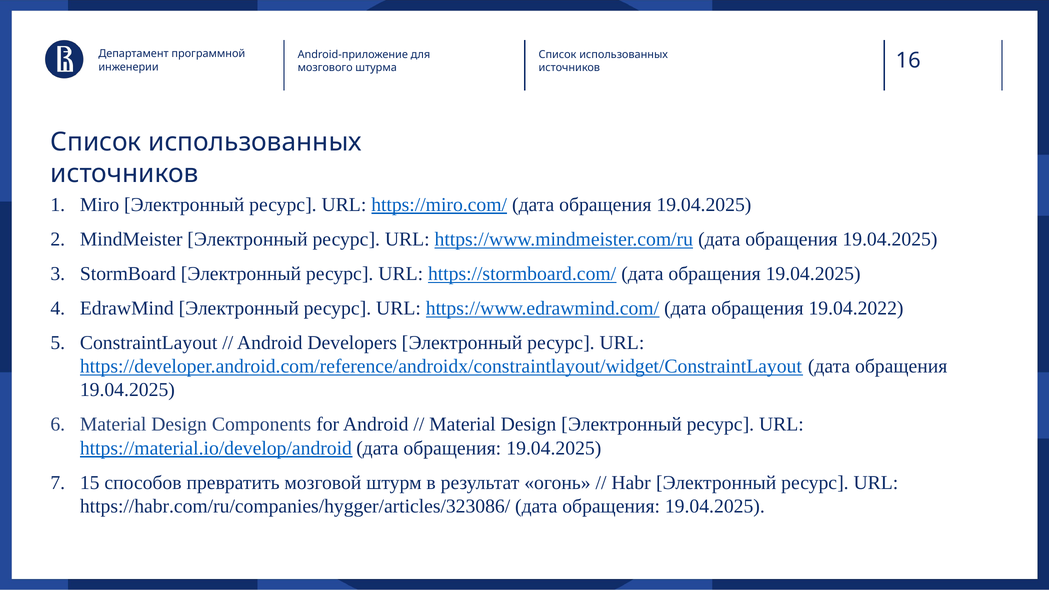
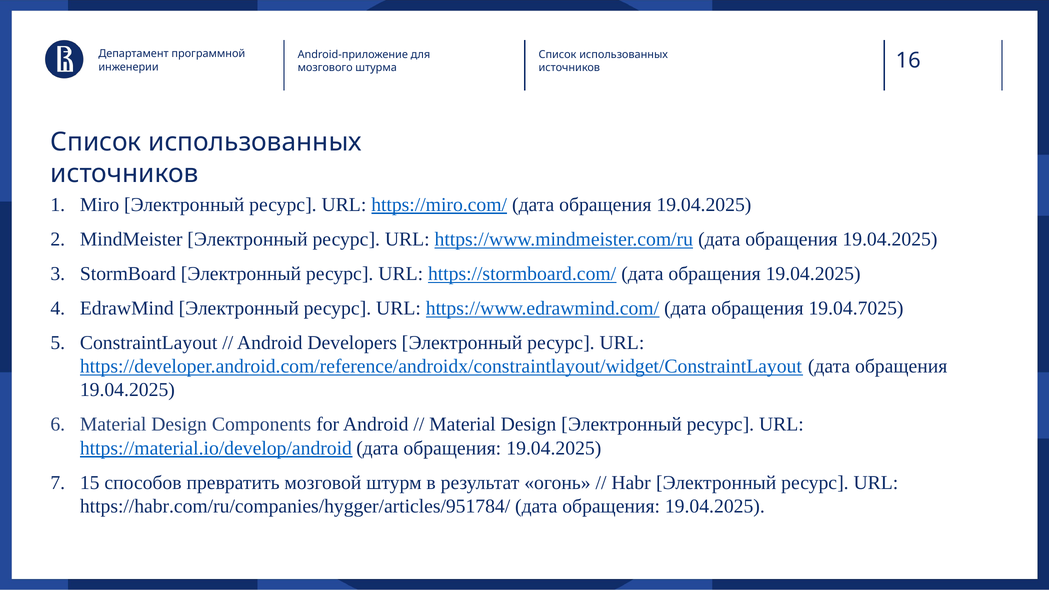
19.04.2022: 19.04.2022 -> 19.04.7025 (856, 308)
https://habr.com/ru/companies/hygger/articles/323086/: https://habr.com/ru/companies/hygger/articles/323086/ -> https://habr.com/ru/companies/hygger/articles/951784/ (295, 506)
